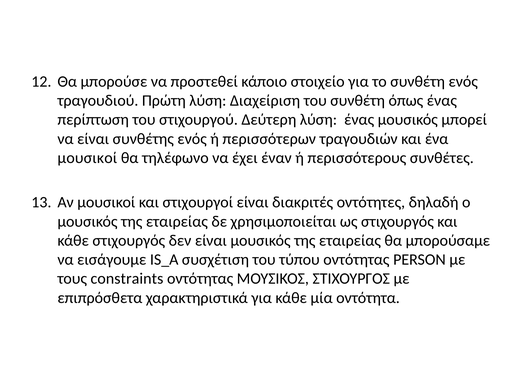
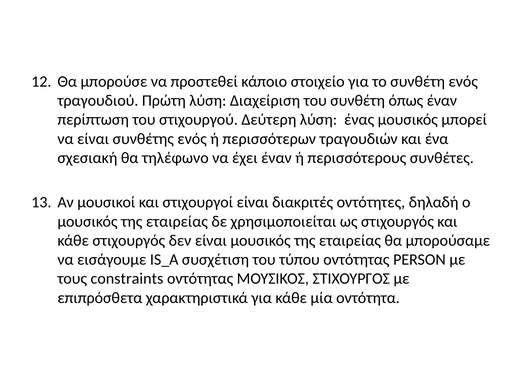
όπως ένας: ένας -> έναν (442, 101)
μουσικοί: μουσικοί -> σχεσιακή (87, 158)
